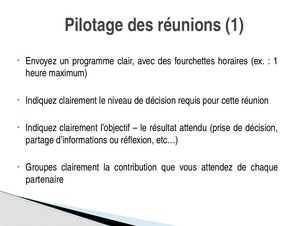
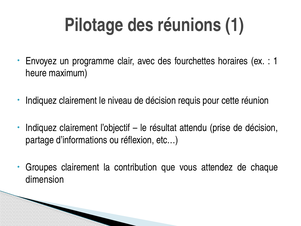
partenaire: partenaire -> dimension (45, 179)
